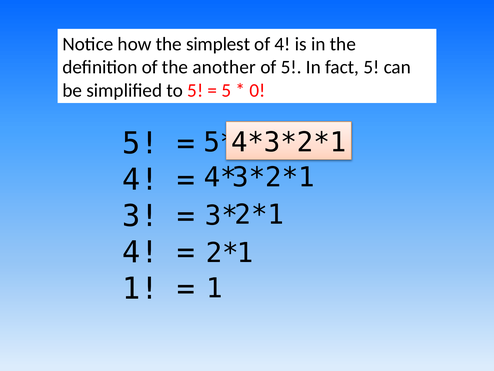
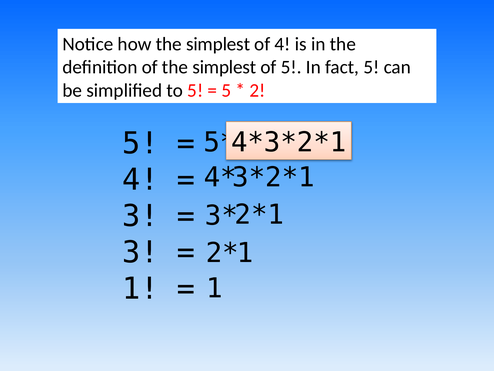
of the another: another -> simplest (224, 67)
0: 0 -> 2 (257, 90)
4: 4 -> 3 (140, 252)
